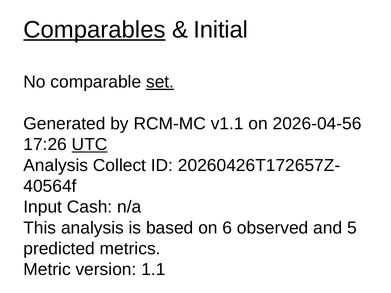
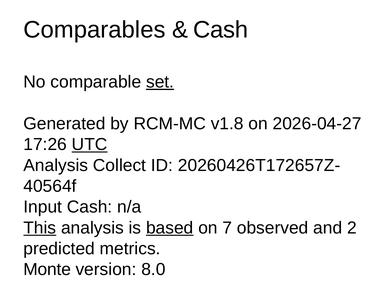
Comparables underline: present -> none (94, 30)
Initial: Initial -> Cash (221, 30)
v1.1: v1.1 -> v1.8 (227, 124)
2026-04-56: 2026-04-56 -> 2026-04-27 (317, 124)
This underline: none -> present (40, 228)
based underline: none -> present (170, 228)
6: 6 -> 7 (227, 228)
5: 5 -> 2 (352, 228)
Metric: Metric -> Monte (47, 270)
1.1: 1.1 -> 8.0 (153, 270)
